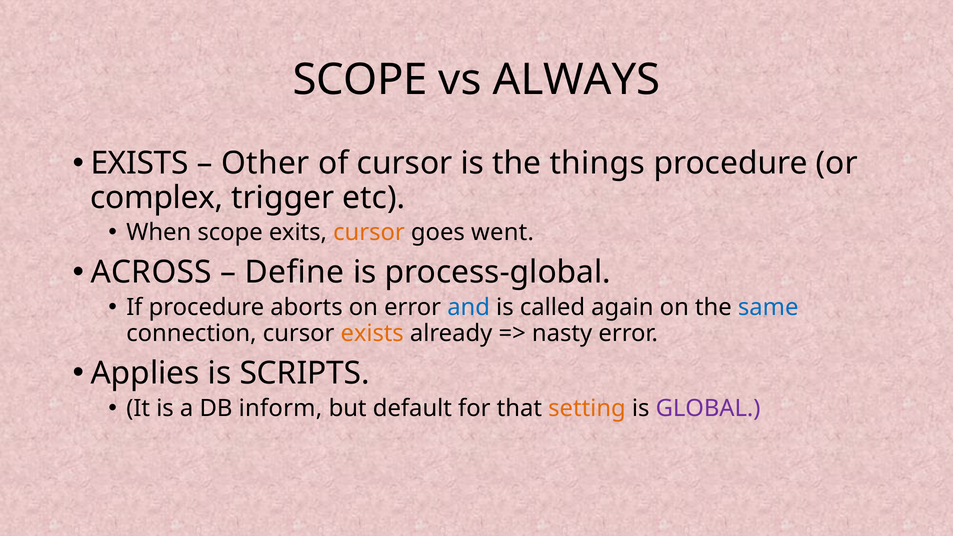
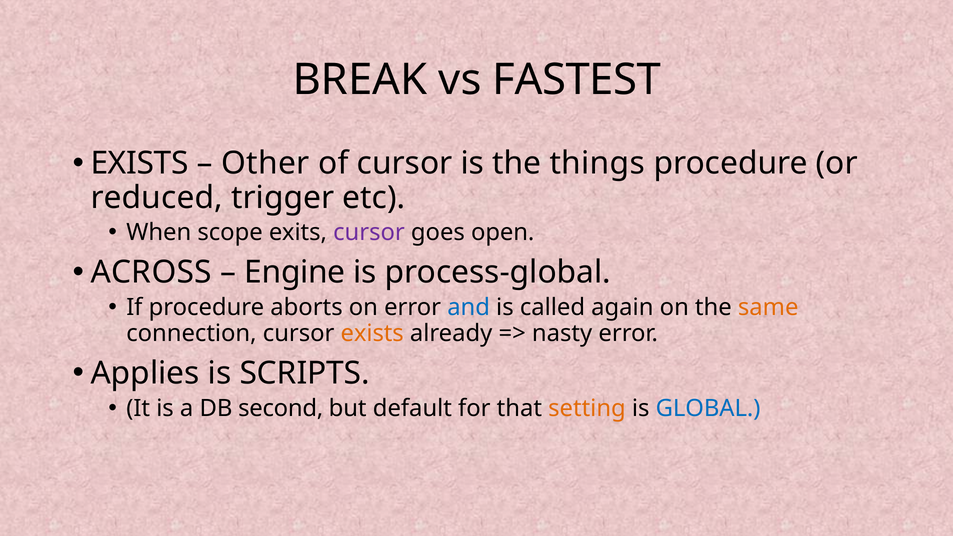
SCOPE: SCOPE -> BREAK (360, 80)
ALWAYS: ALWAYS -> FASTEST (577, 80)
complex: complex -> reduced (157, 198)
cursor colour: orange -> purple (369, 233)
went: went -> open (503, 233)
Define: Define -> Engine (295, 273)
same colour: blue -> orange (768, 308)
inform: inform -> second (281, 408)
GLOBAL colour: purple -> blue (708, 408)
